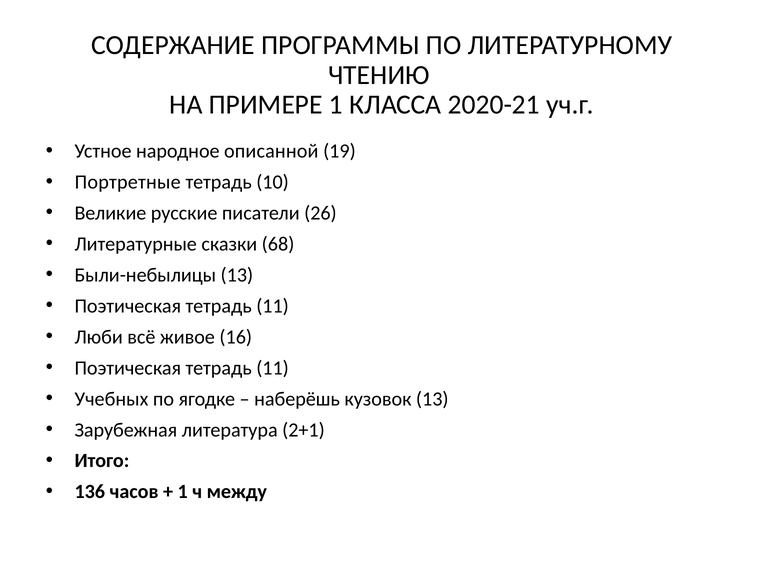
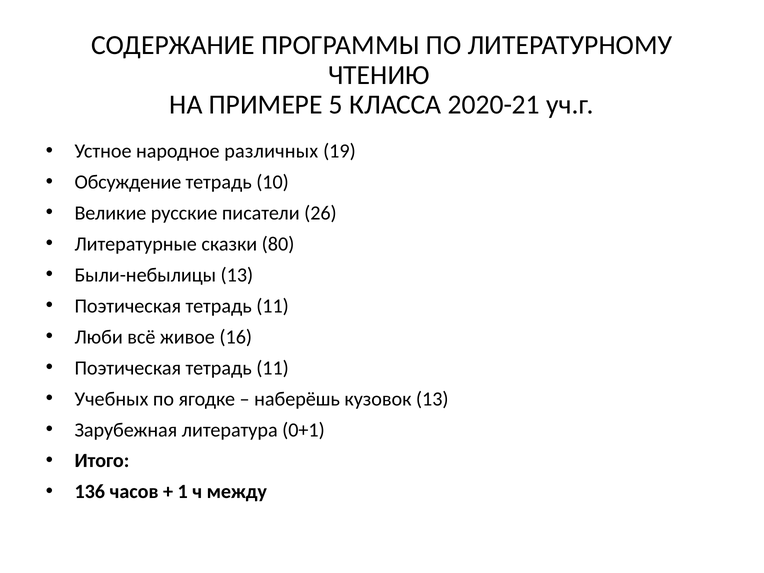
ПРИМЕРЕ 1: 1 -> 5 (336, 105)
описанной: описанной -> различных (271, 151)
Портретные: Портретные -> Обсуждение (128, 182)
68: 68 -> 80 (278, 244)
2+1: 2+1 -> 0+1 (303, 430)
